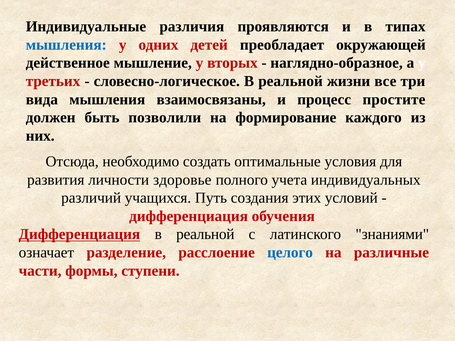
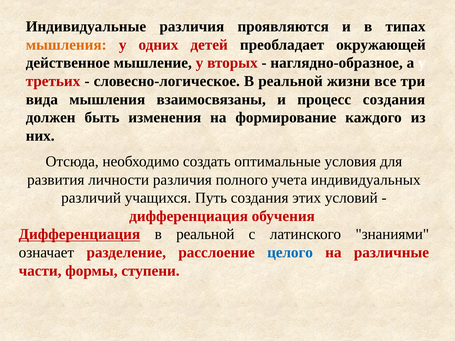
мышления colour: blue -> orange (66, 45)
процесс простите: простите -> создания (394, 99)
позволили: позволили -> изменения (165, 118)
личности здоровье: здоровье -> различия (182, 180)
